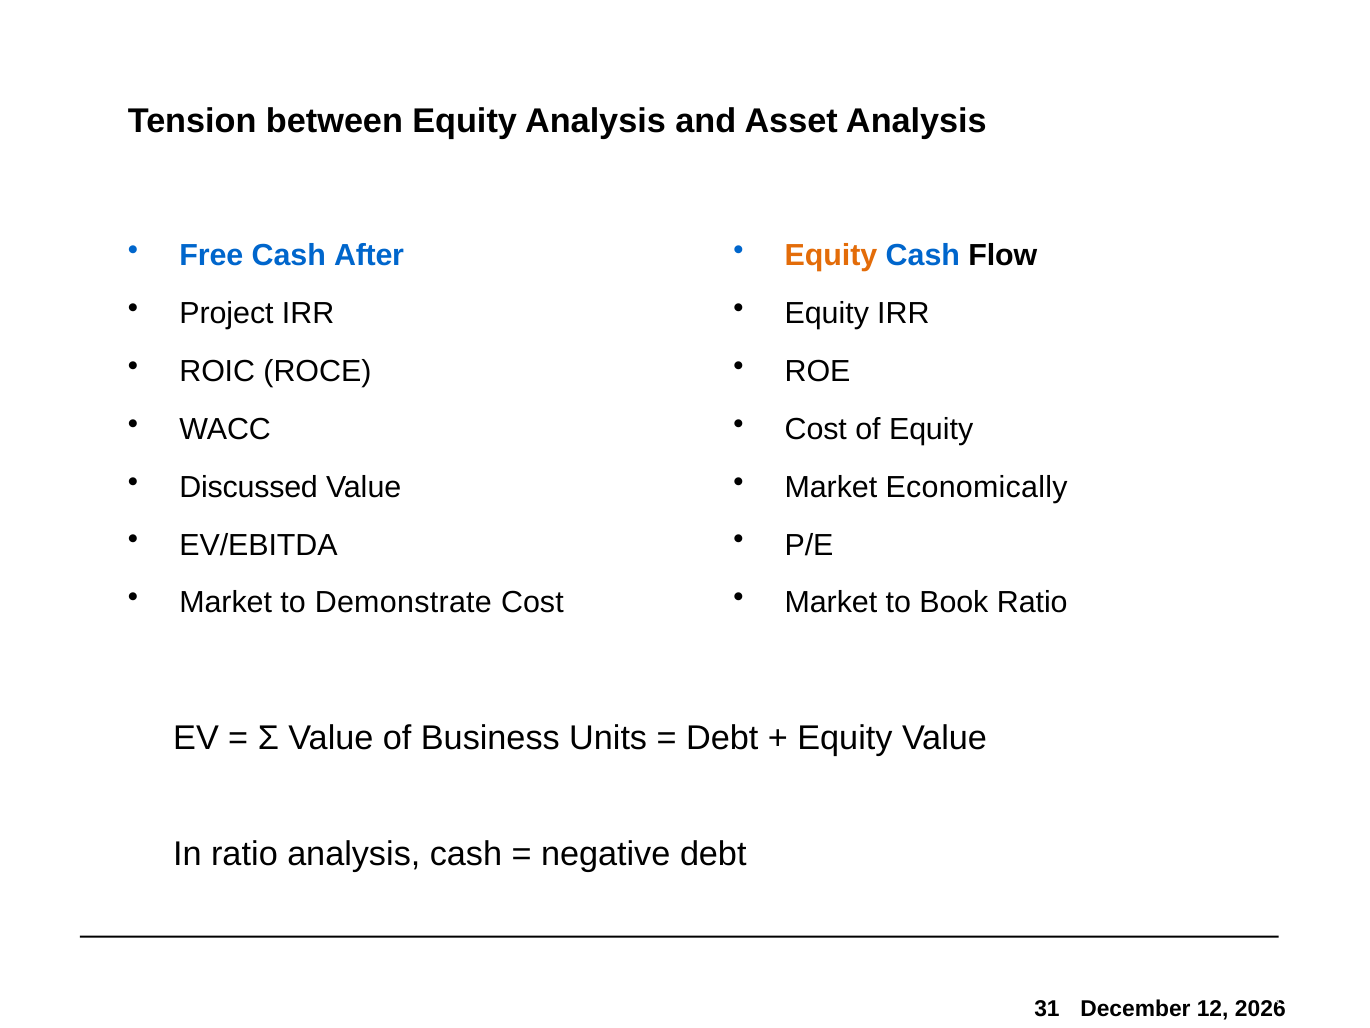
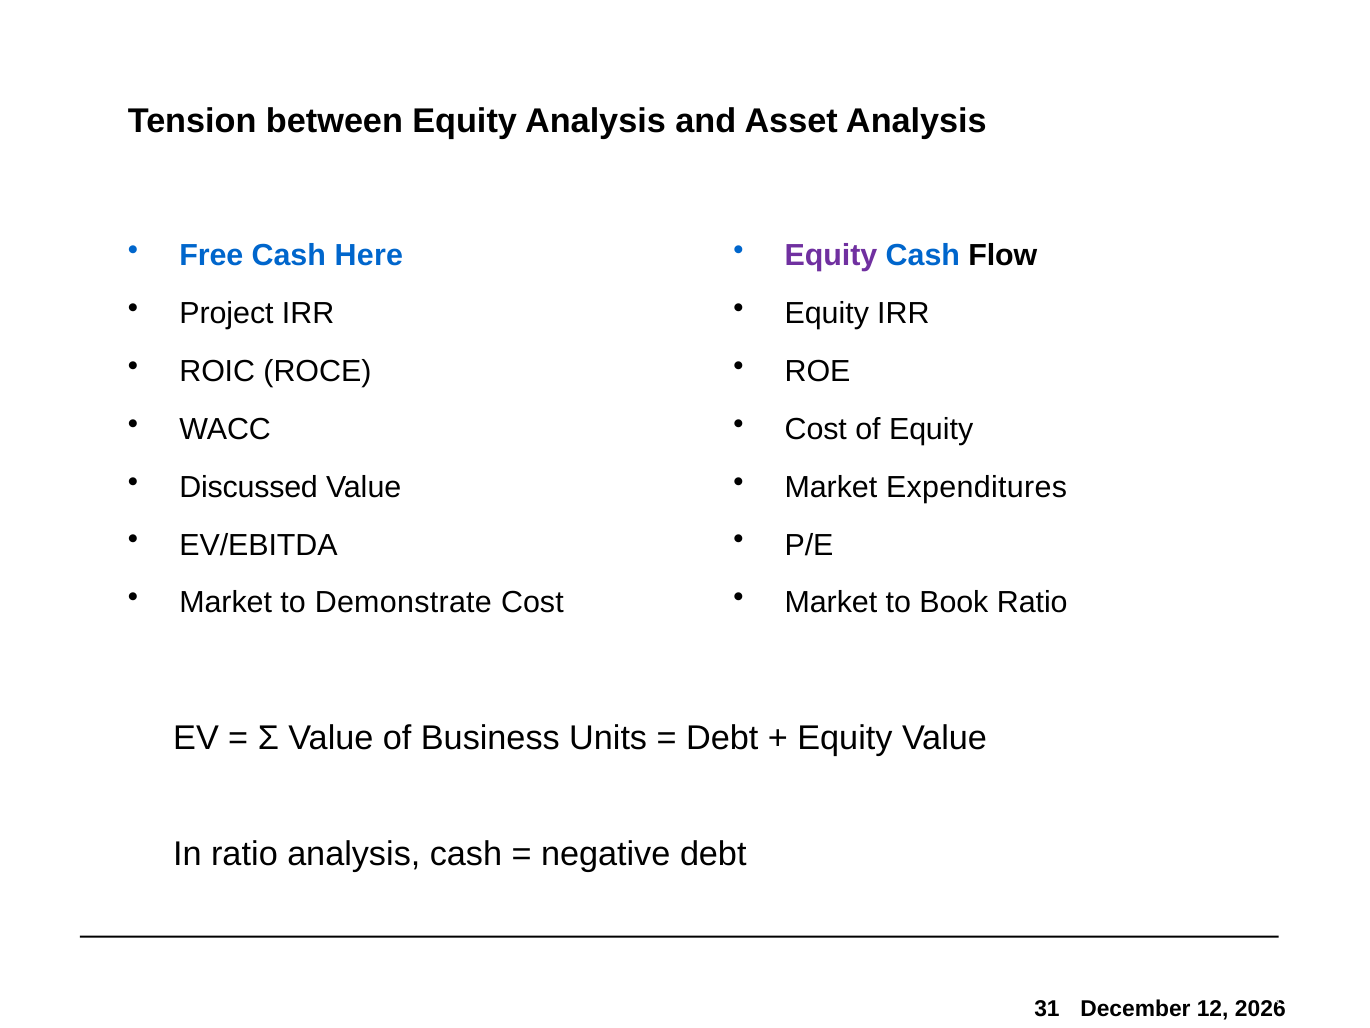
After: After -> Here (369, 256)
Equity colour: orange -> purple (831, 256)
Economically: Economically -> Expenditures (977, 487)
